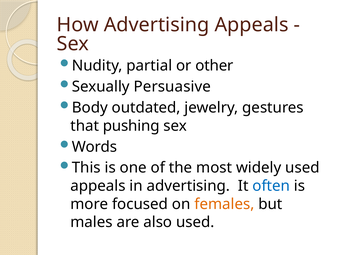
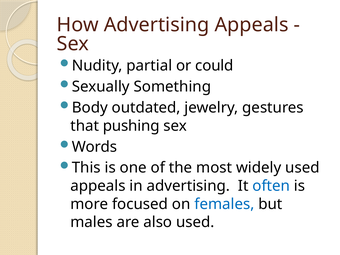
other: other -> could (214, 66)
Persuasive: Persuasive -> Something (172, 87)
females colour: orange -> blue (224, 204)
